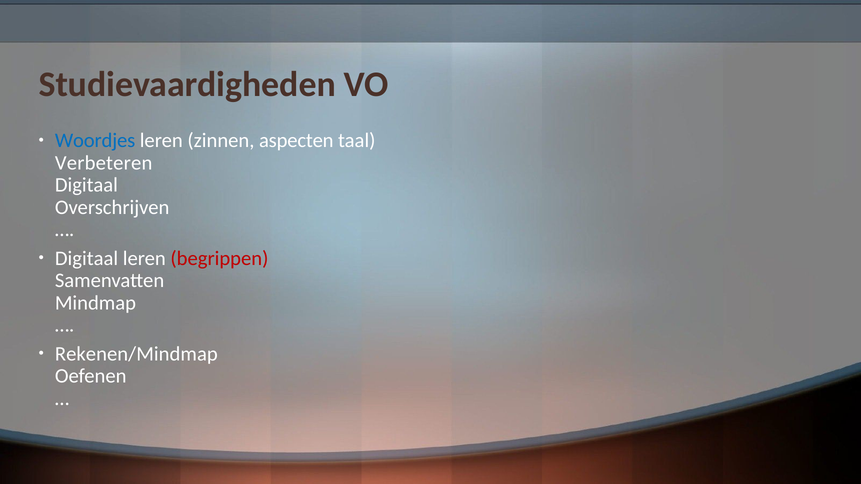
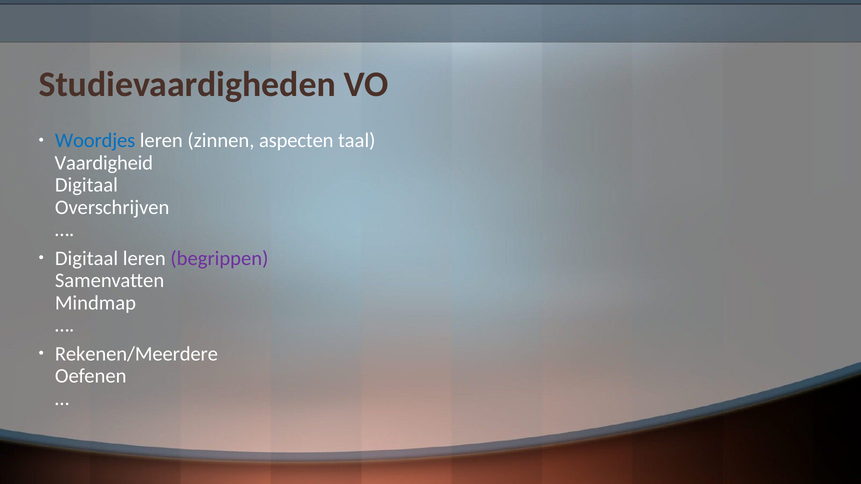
Verbeteren: Verbeteren -> Vaardigheid (104, 163)
begrippen colour: red -> purple (219, 259)
Rekenen/Mindmap: Rekenen/Mindmap -> Rekenen/Meerdere (136, 354)
